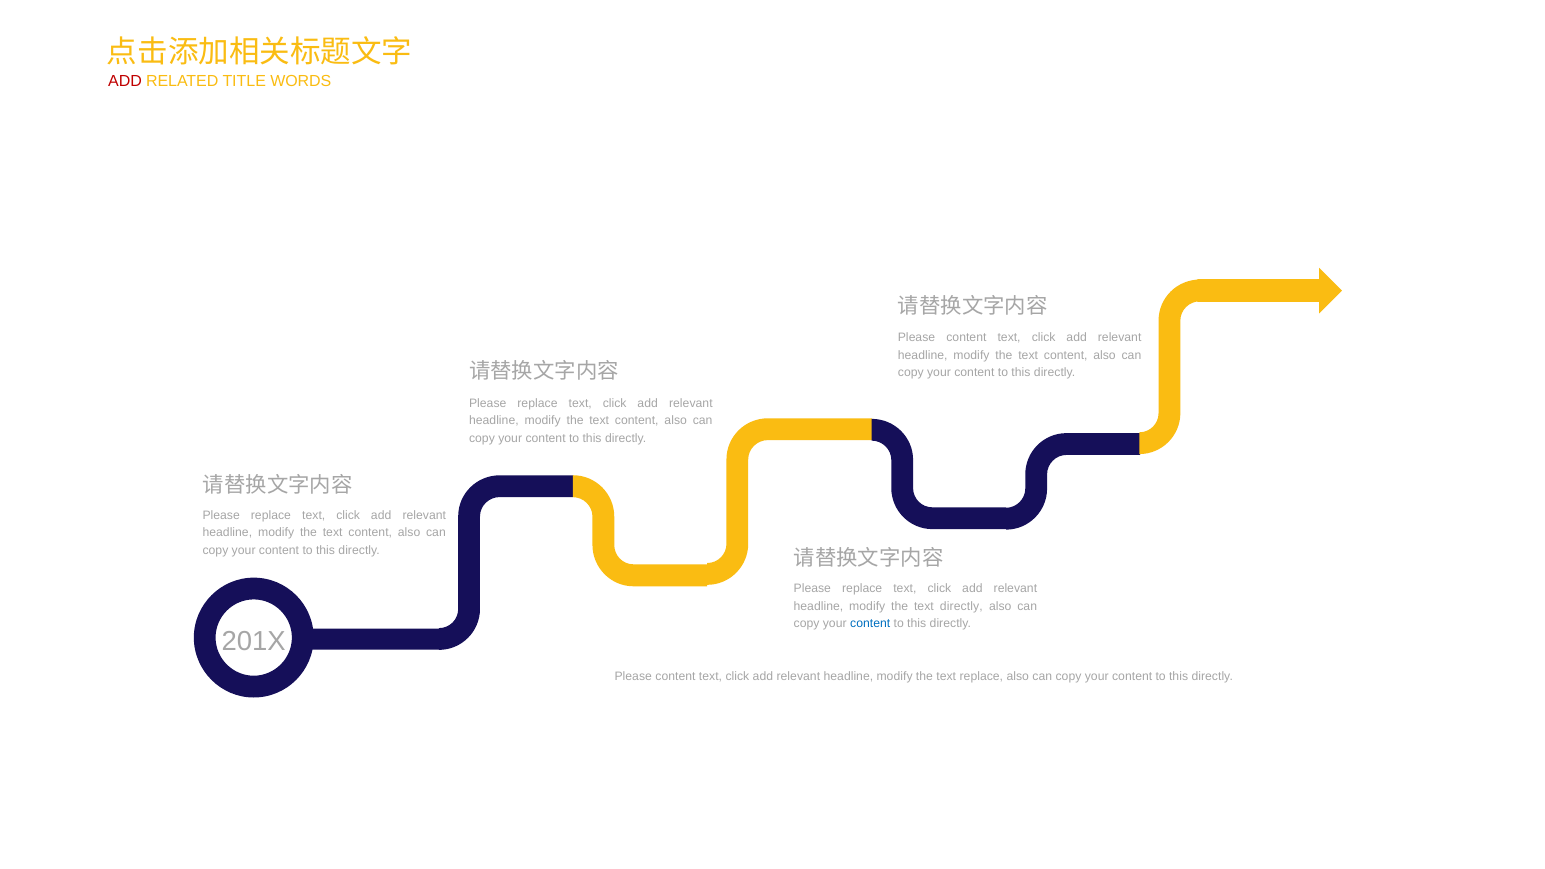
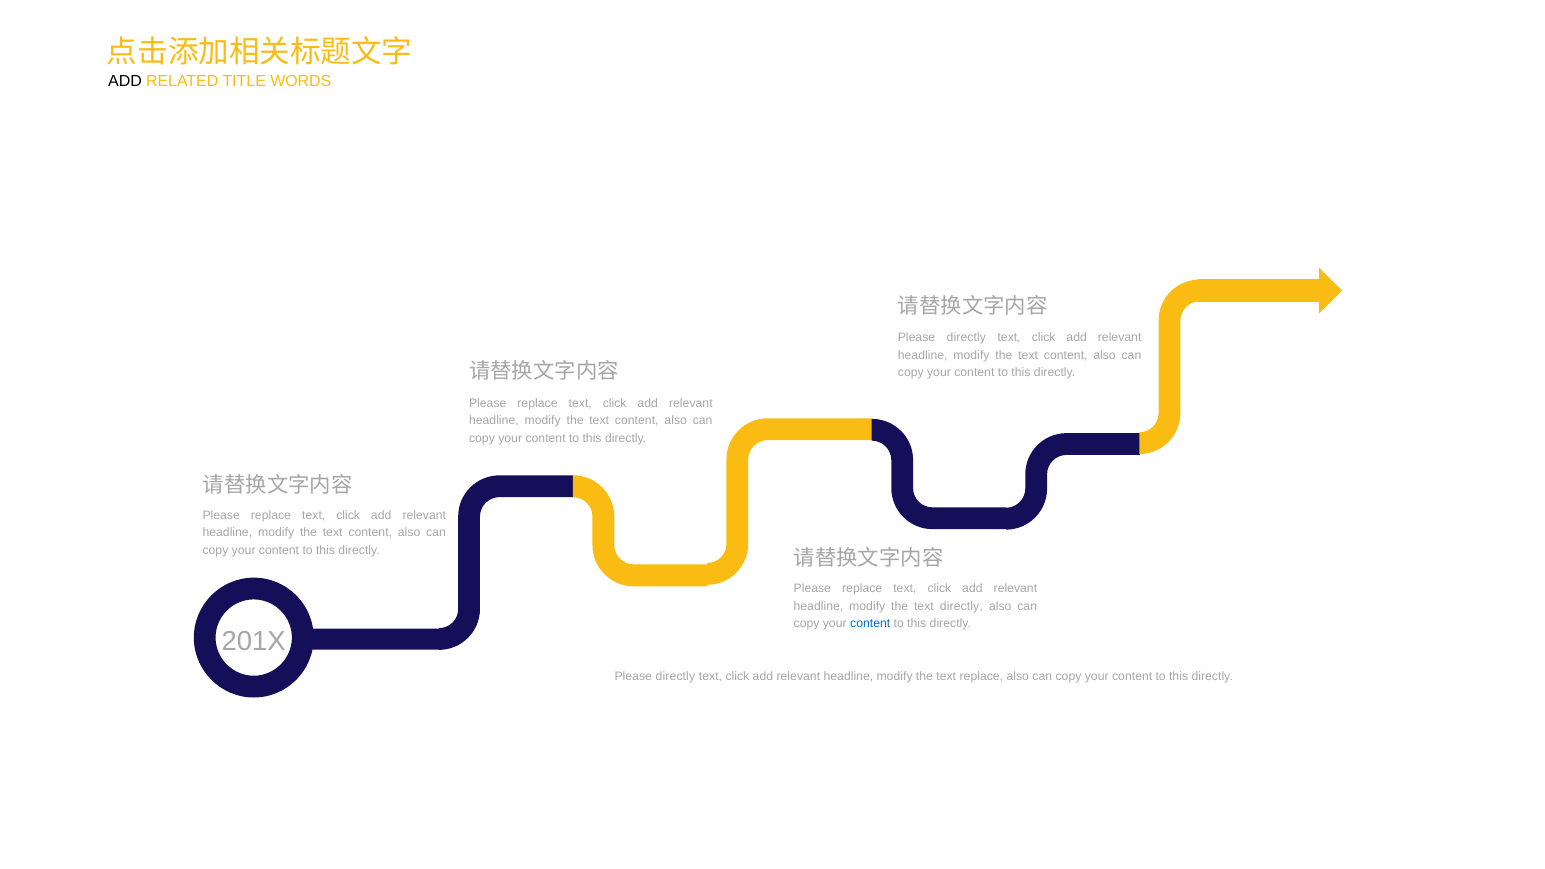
ADD colour: red -> black (125, 81)
content: content -> directly (966, 338)
content: content -> directly (675, 676)
